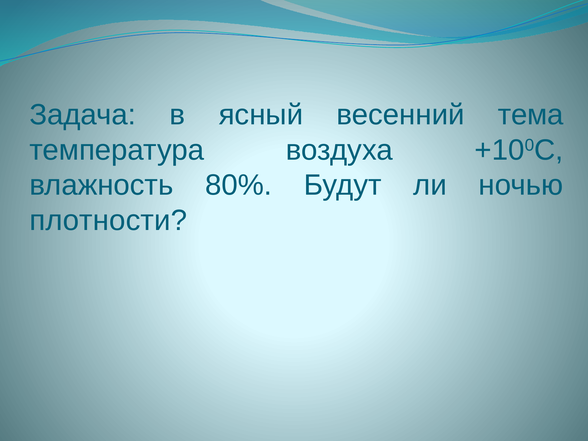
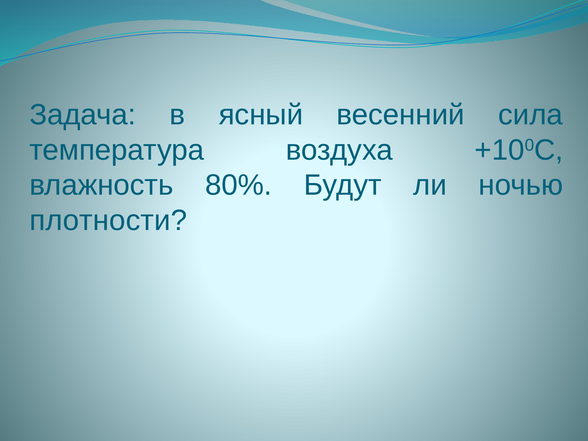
тема: тема -> сила (530, 115)
